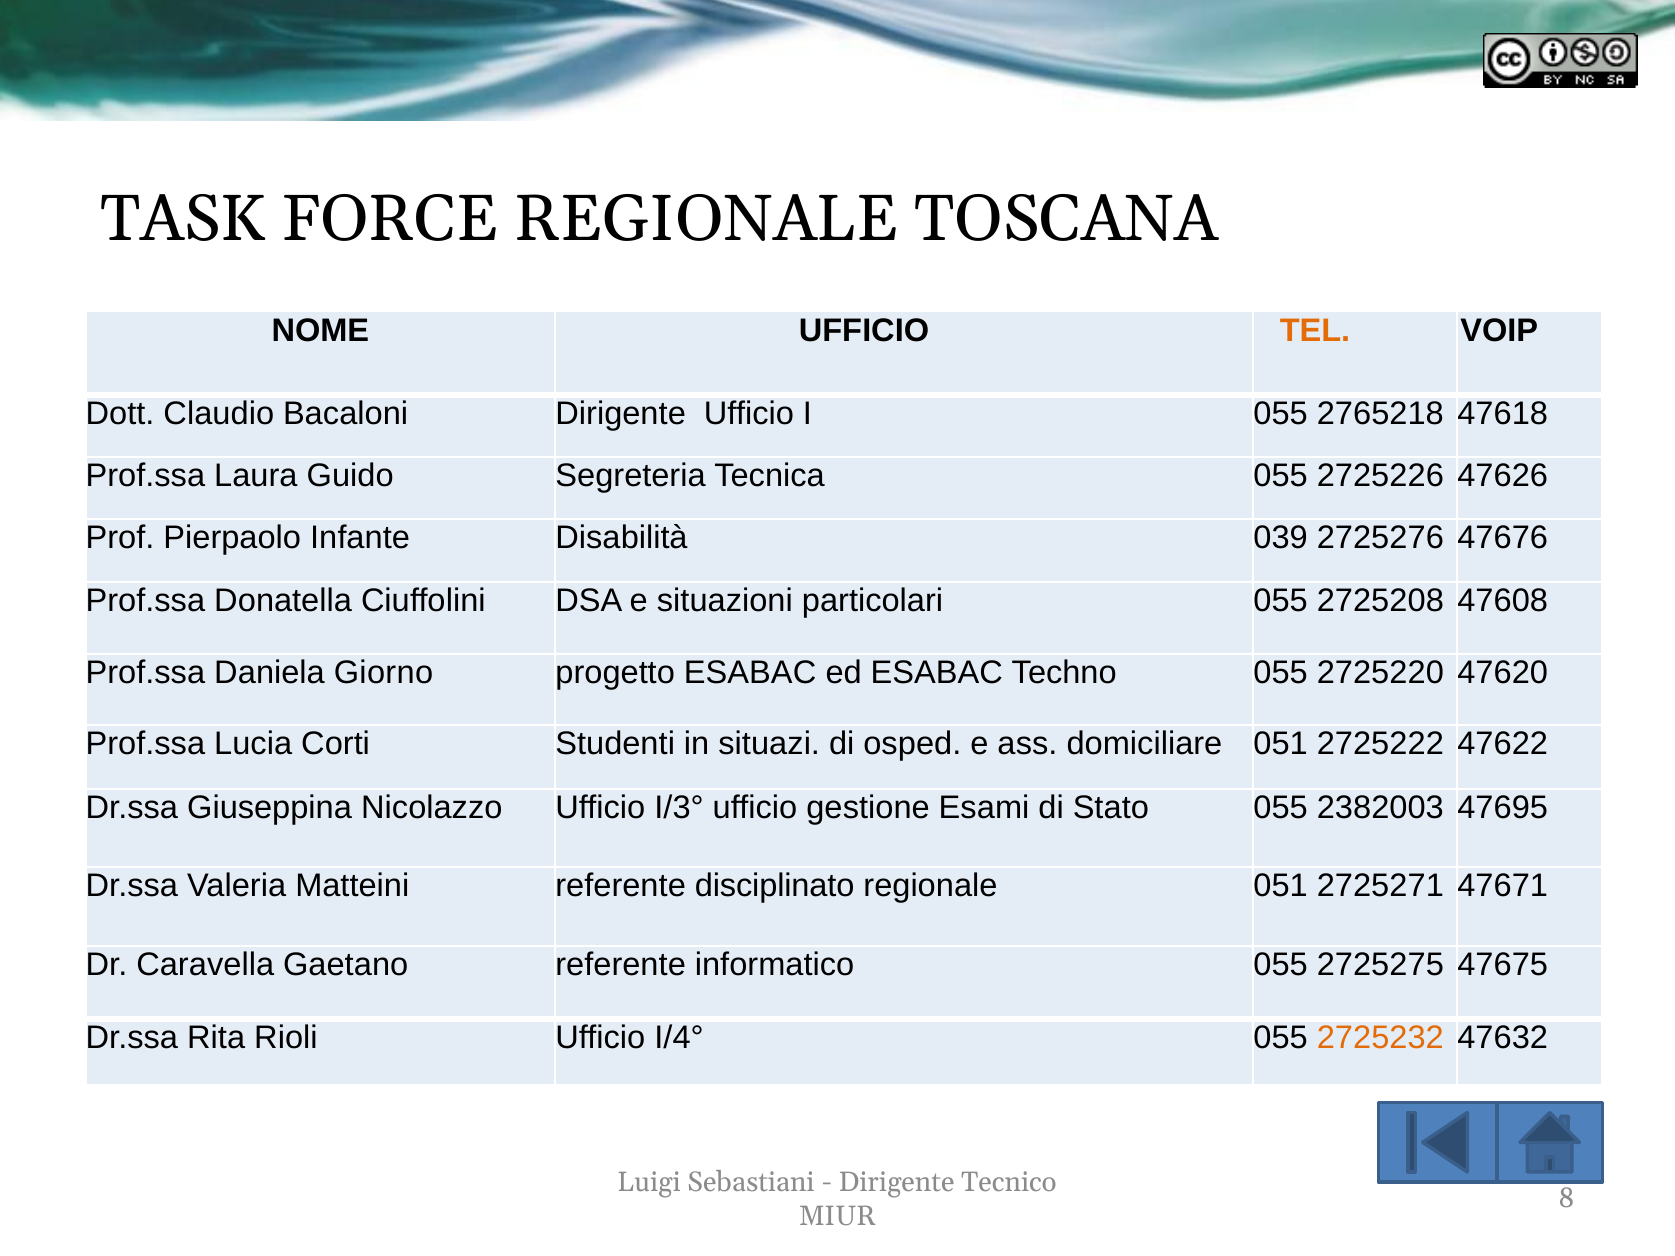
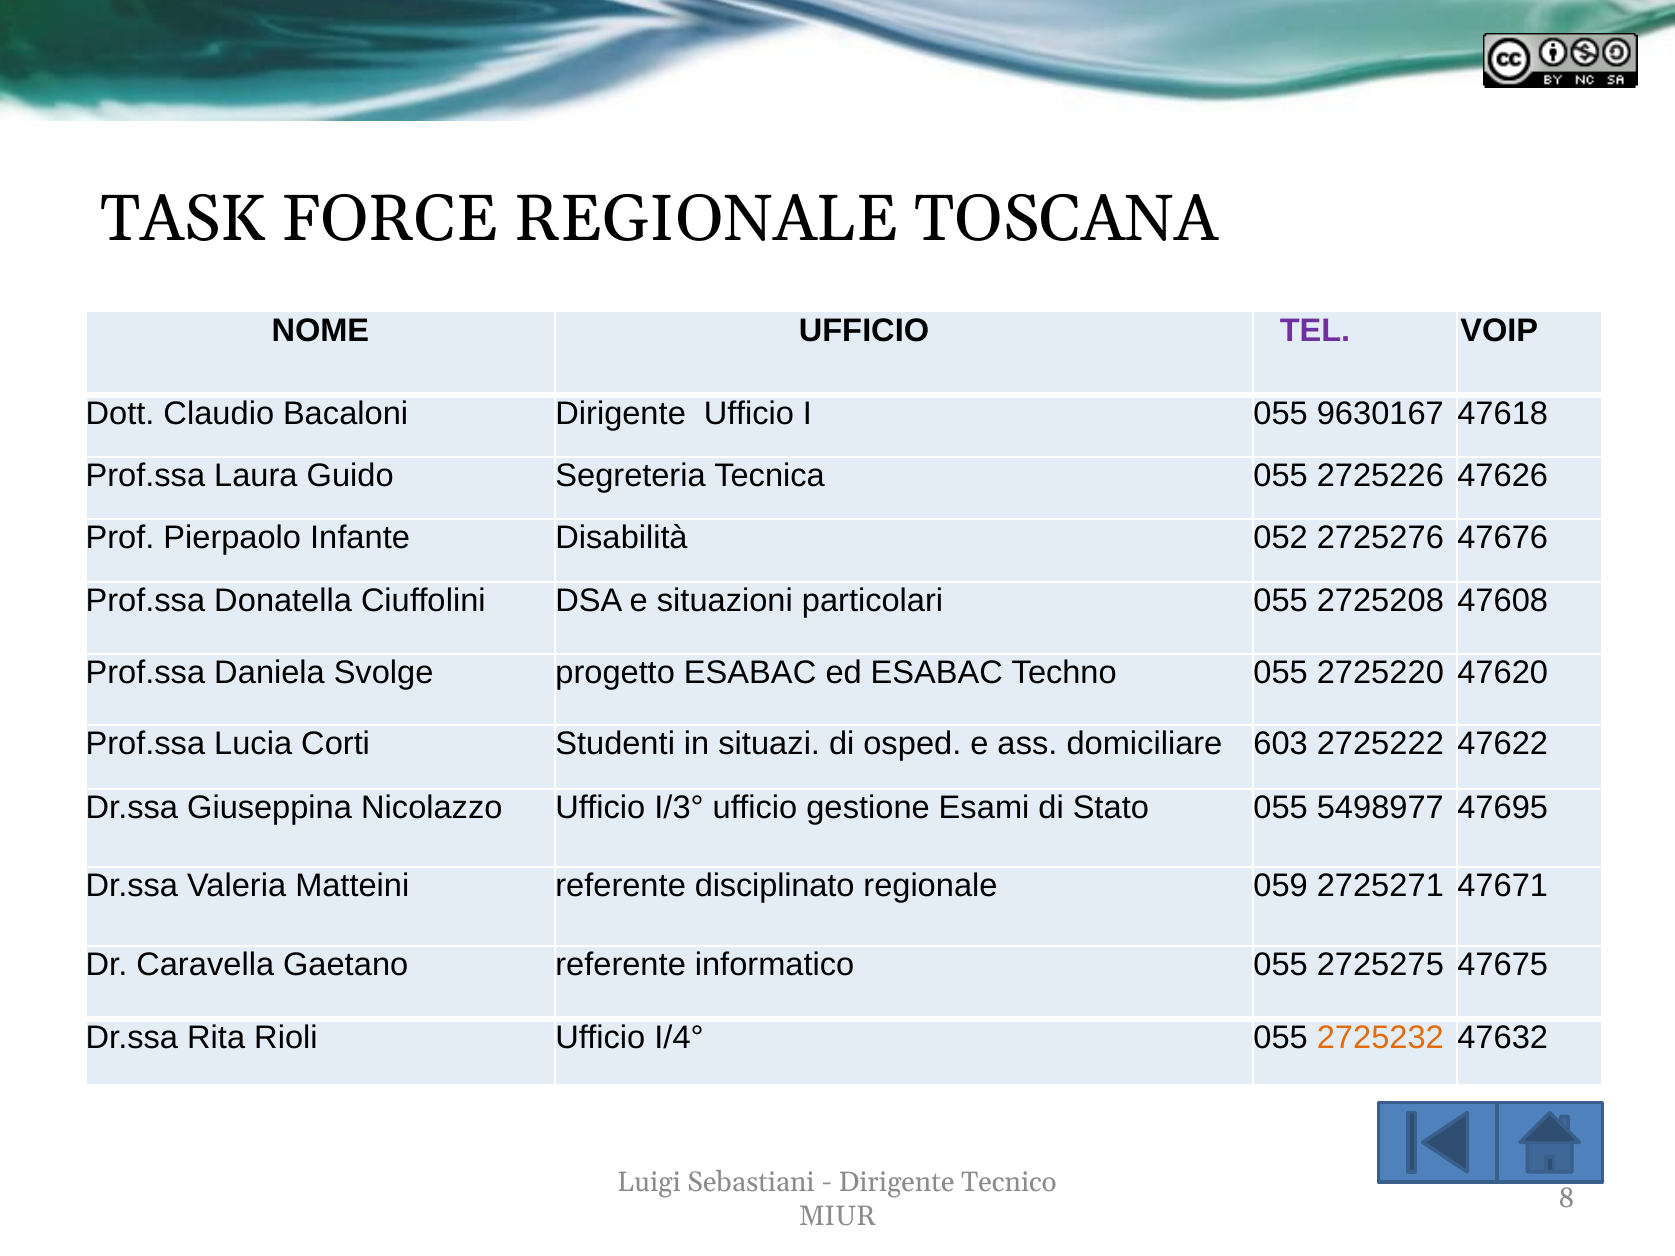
TEL colour: orange -> purple (1315, 330)
2765218: 2765218 -> 9630167 (1380, 414)
039: 039 -> 052 (1281, 538)
Giorno: Giorno -> Svolge (384, 673)
domiciliare 051: 051 -> 603 (1281, 744)
2382003: 2382003 -> 5498977 (1380, 808)
regionale 051: 051 -> 059 (1281, 886)
